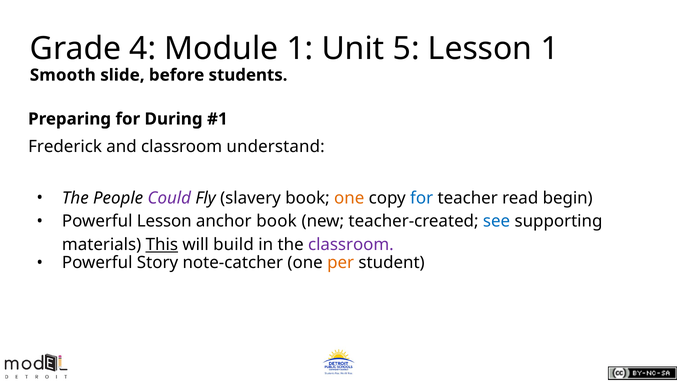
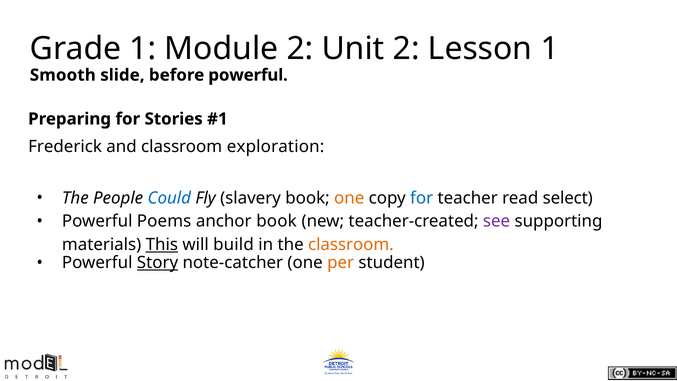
Grade 4: 4 -> 1 (143, 49)
Module 1: 1 -> 2 (300, 49)
Unit 5: 5 -> 2 (406, 49)
before students: students -> powerful (248, 75)
During: During -> Stories (174, 119)
understand: understand -> exploration (276, 147)
Could colour: purple -> blue (169, 198)
begin: begin -> select (568, 198)
Powerful Lesson: Lesson -> Poems (164, 221)
see colour: blue -> purple (497, 221)
classroom colour: purple -> orange (351, 245)
Story underline: none -> present (158, 263)
